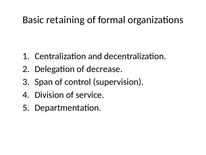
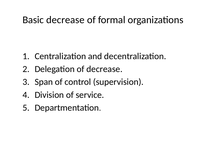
Basic retaining: retaining -> decrease (65, 20)
